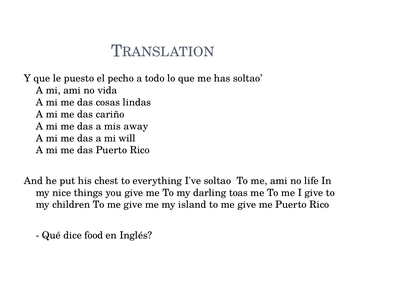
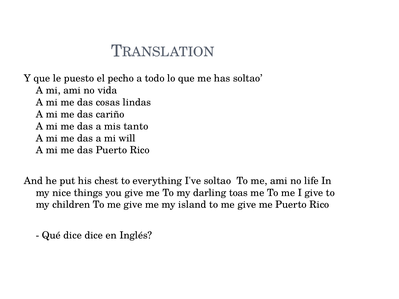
away: away -> tanto (136, 126)
dice food: food -> dice (94, 235)
